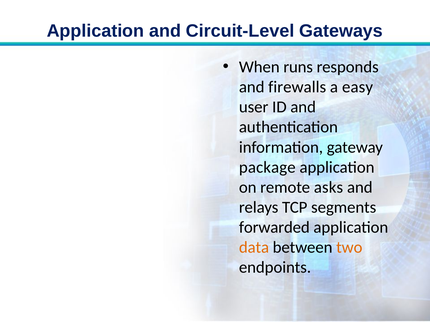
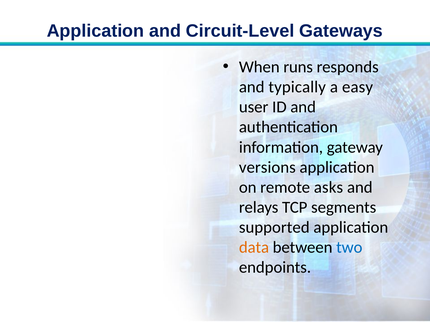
firewalls: firewalls -> typically (297, 87)
package: package -> versions (267, 167)
forwarded: forwarded -> supported (274, 228)
two colour: orange -> blue (349, 248)
